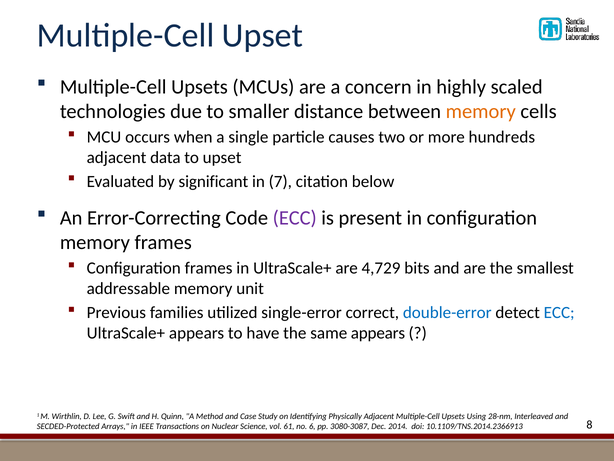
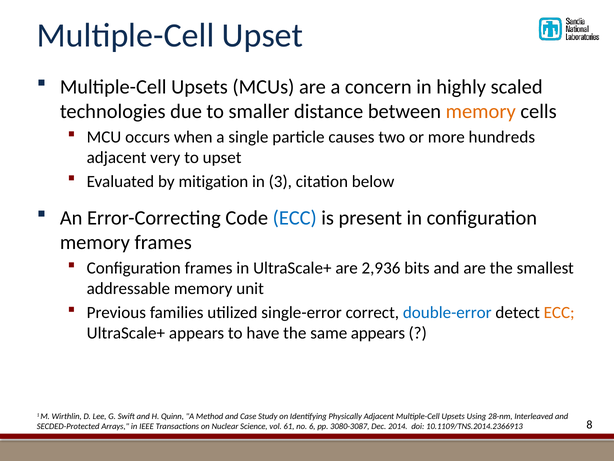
data: data -> very (165, 157)
significant: significant -> mitigation (213, 181)
7: 7 -> 3 (280, 181)
ECC colour: purple -> blue (295, 218)
4,729: 4,729 -> 2,936 (381, 268)
ECC colour: blue -> orange (559, 312)
